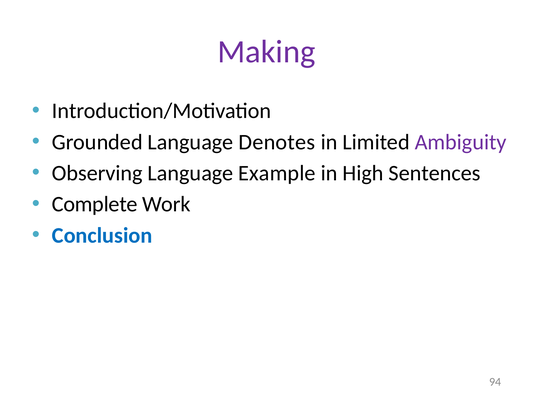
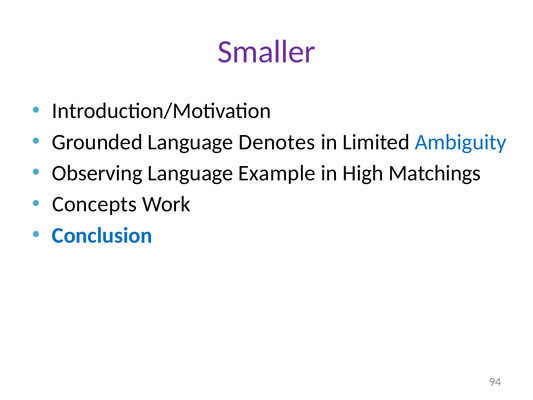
Making: Making -> Smaller (267, 52)
Ambiguity colour: purple -> blue (461, 142)
Sentences: Sentences -> Matchings (435, 173)
Complete: Complete -> Concepts (94, 204)
